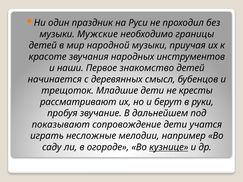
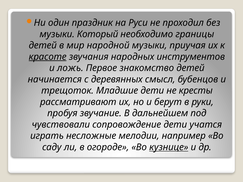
Мужские: Мужские -> Который (98, 34)
красоте underline: none -> present (48, 57)
наши: наши -> ложь (70, 68)
показывают: показывают -> чувствовали (61, 125)
